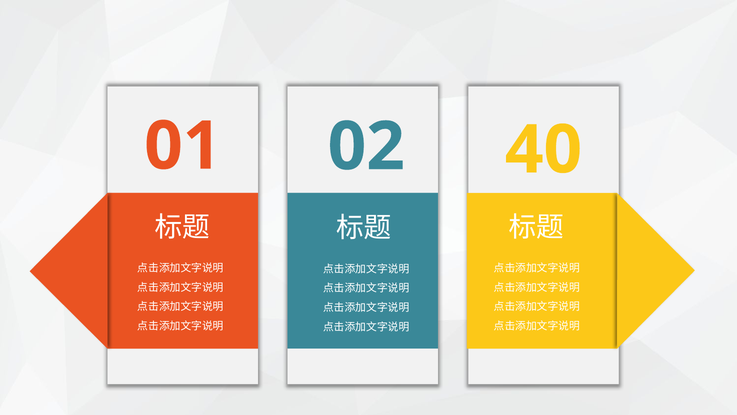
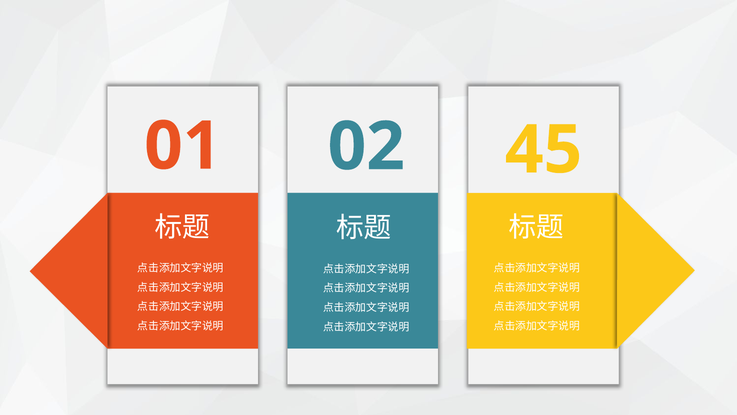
40: 40 -> 45 (544, 150)
